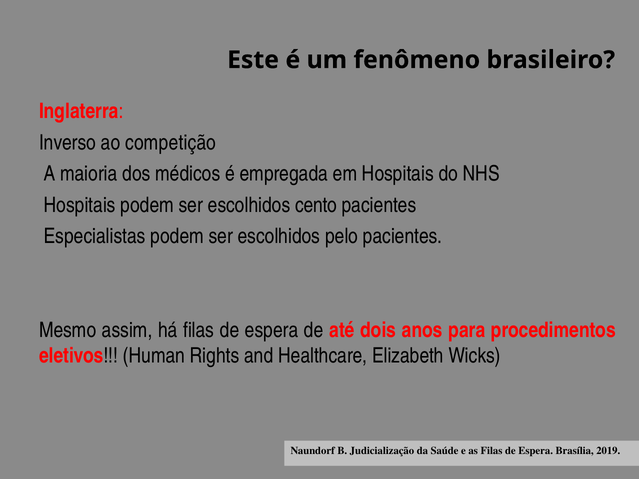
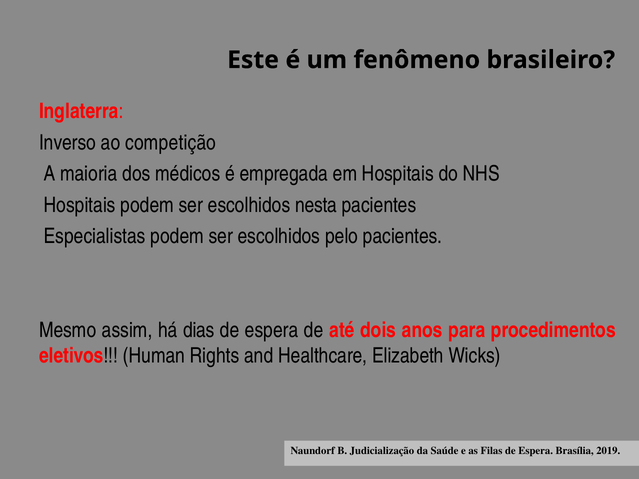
cento: cento -> nesta (316, 205)
há filas: filas -> dias (199, 330)
